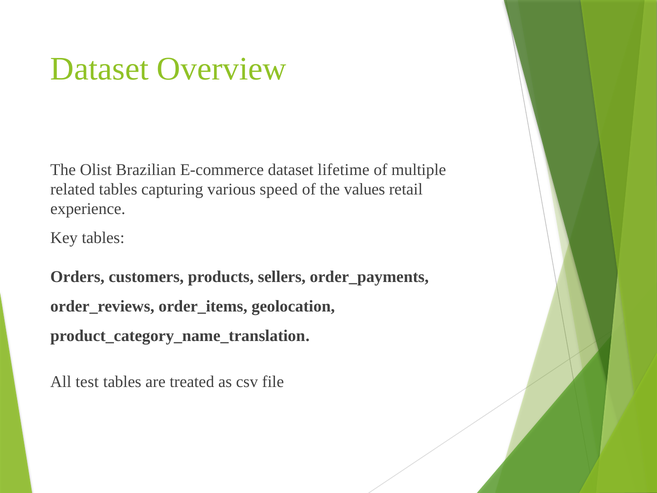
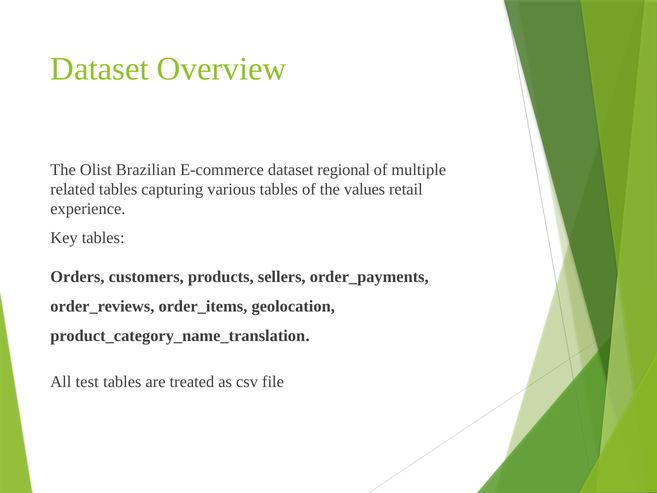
lifetime: lifetime -> regional (344, 170)
various speed: speed -> tables (279, 189)
